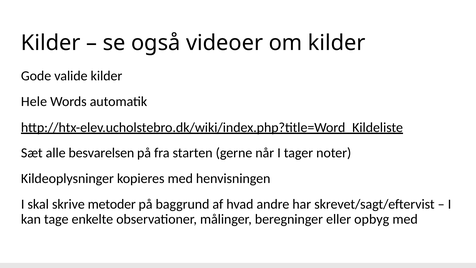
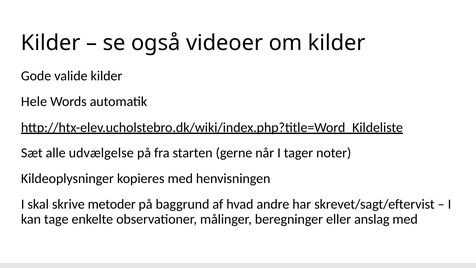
besvarelsen: besvarelsen -> udvælgelse (101, 153)
opbyg: opbyg -> anslag (372, 219)
